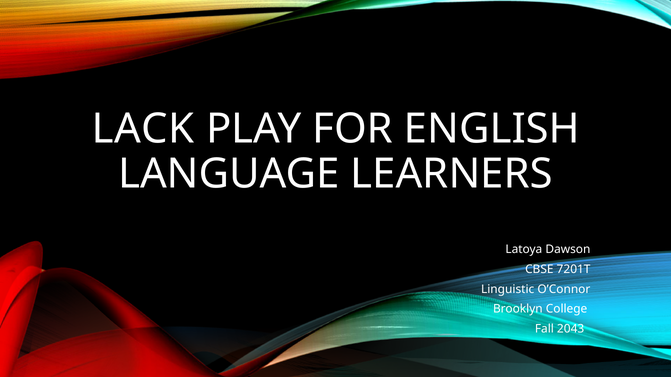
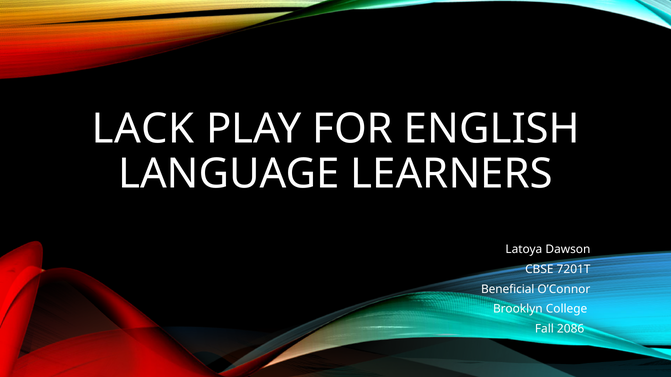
Linguistic: Linguistic -> Beneficial (508, 290)
2043: 2043 -> 2086 (571, 329)
